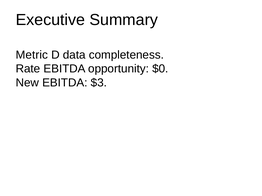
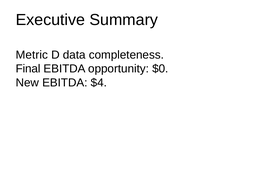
Rate: Rate -> Final (28, 69)
$3: $3 -> $4 (99, 83)
